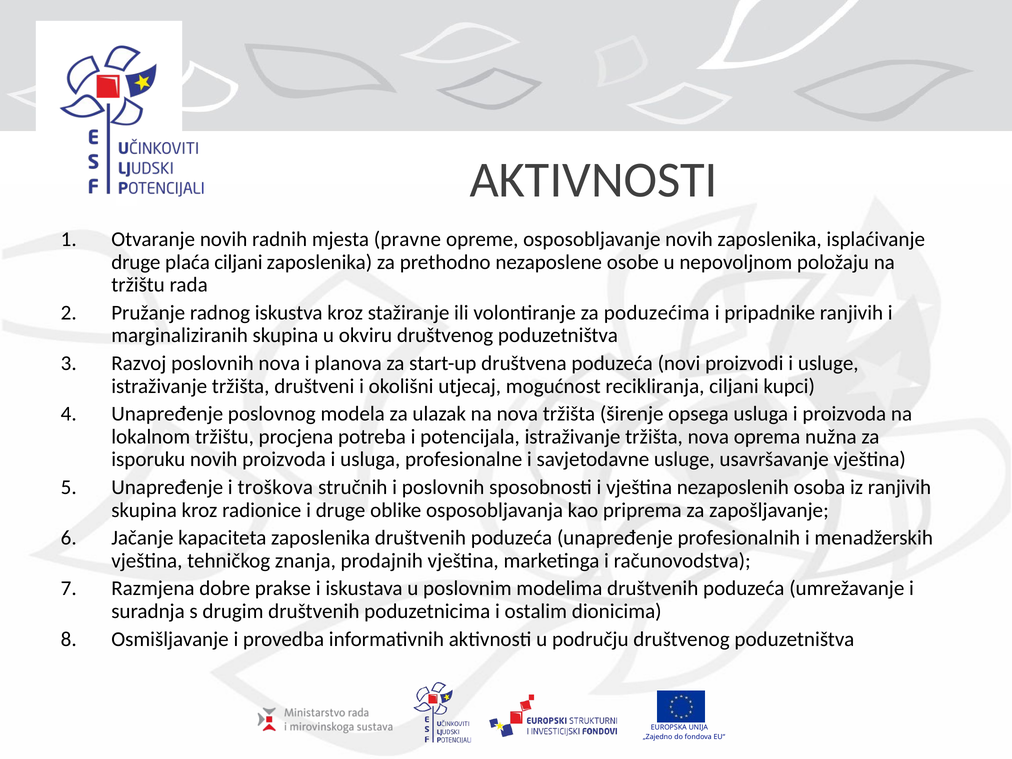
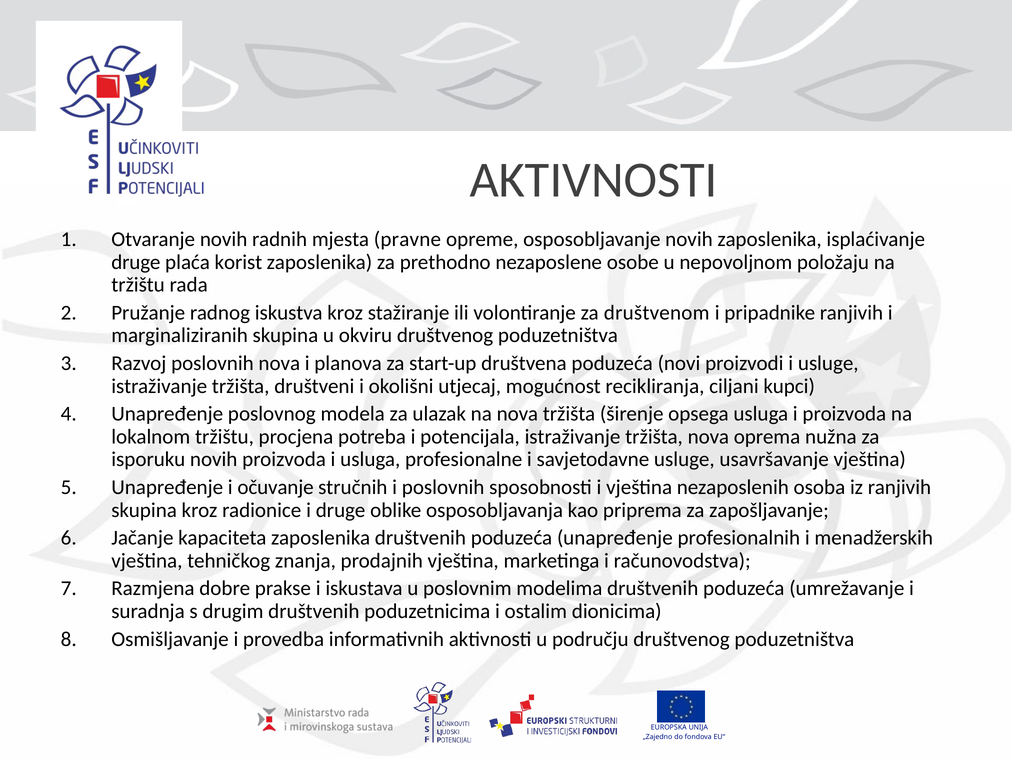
plaća ciljani: ciljani -> korist (238, 262)
poduzećima: poduzećima -> društvenom (657, 313)
troškova: troškova -> očuvanje (276, 487)
